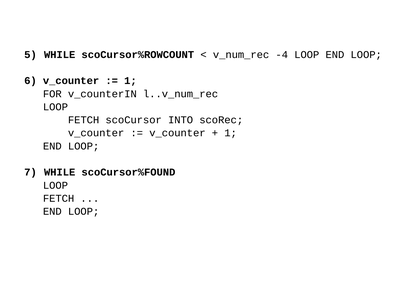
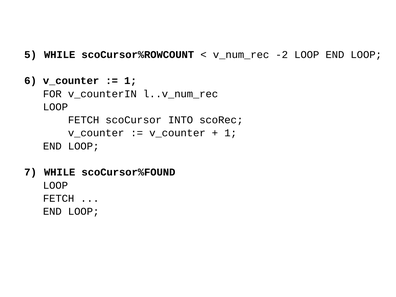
-4: -4 -> -2 (282, 55)
